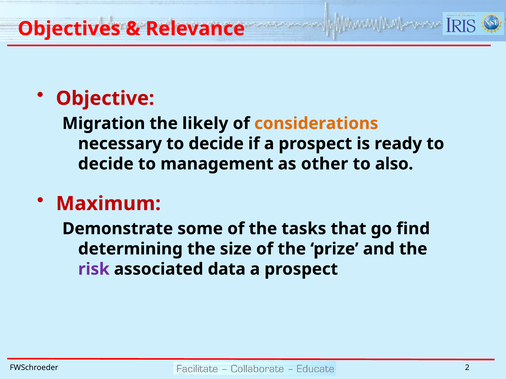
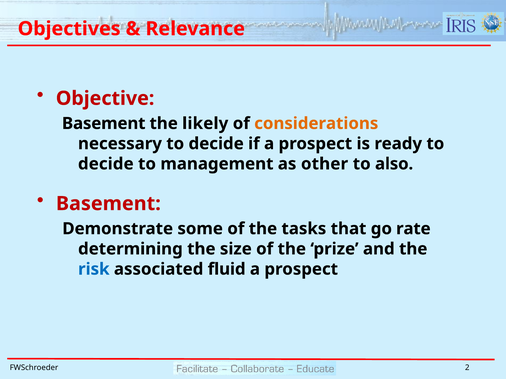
Migration: Migration -> Basement (104, 124)
Maximum: Maximum -> Basement (108, 204)
find: find -> rate (413, 229)
risk colour: purple -> blue (94, 269)
data: data -> fluid (227, 269)
